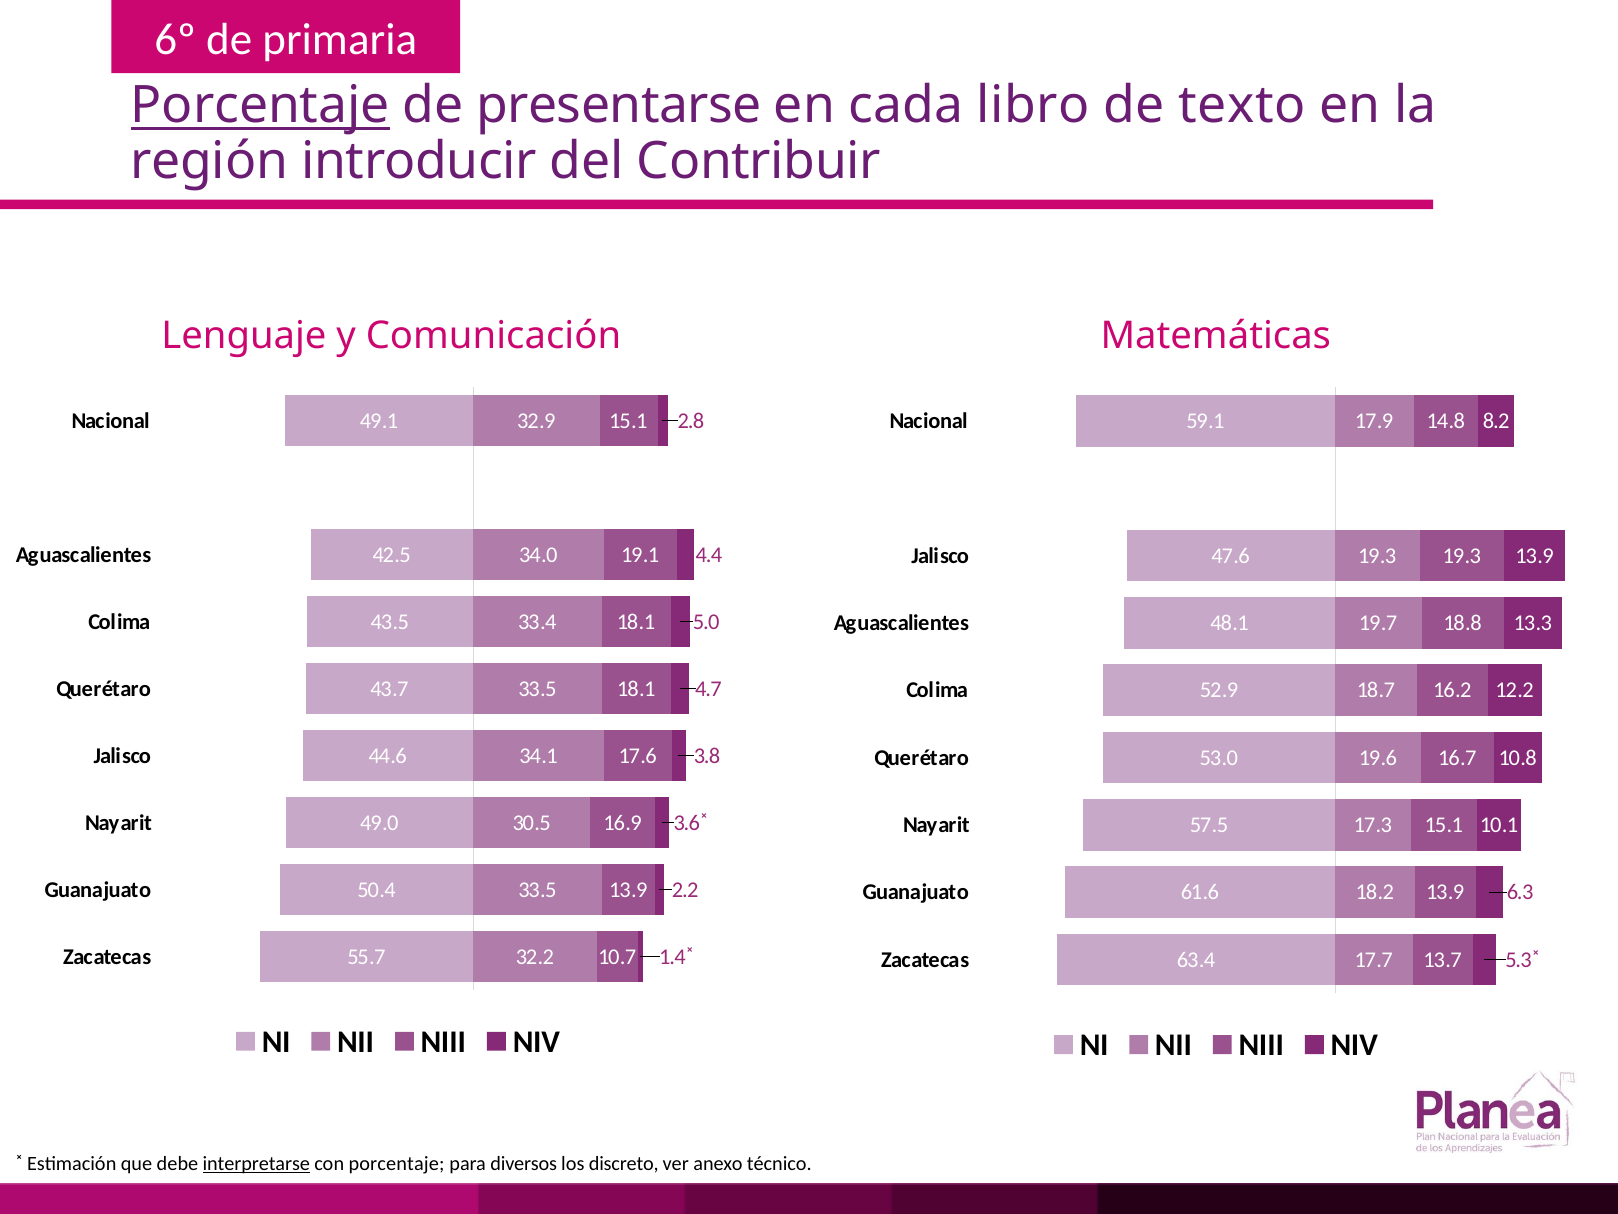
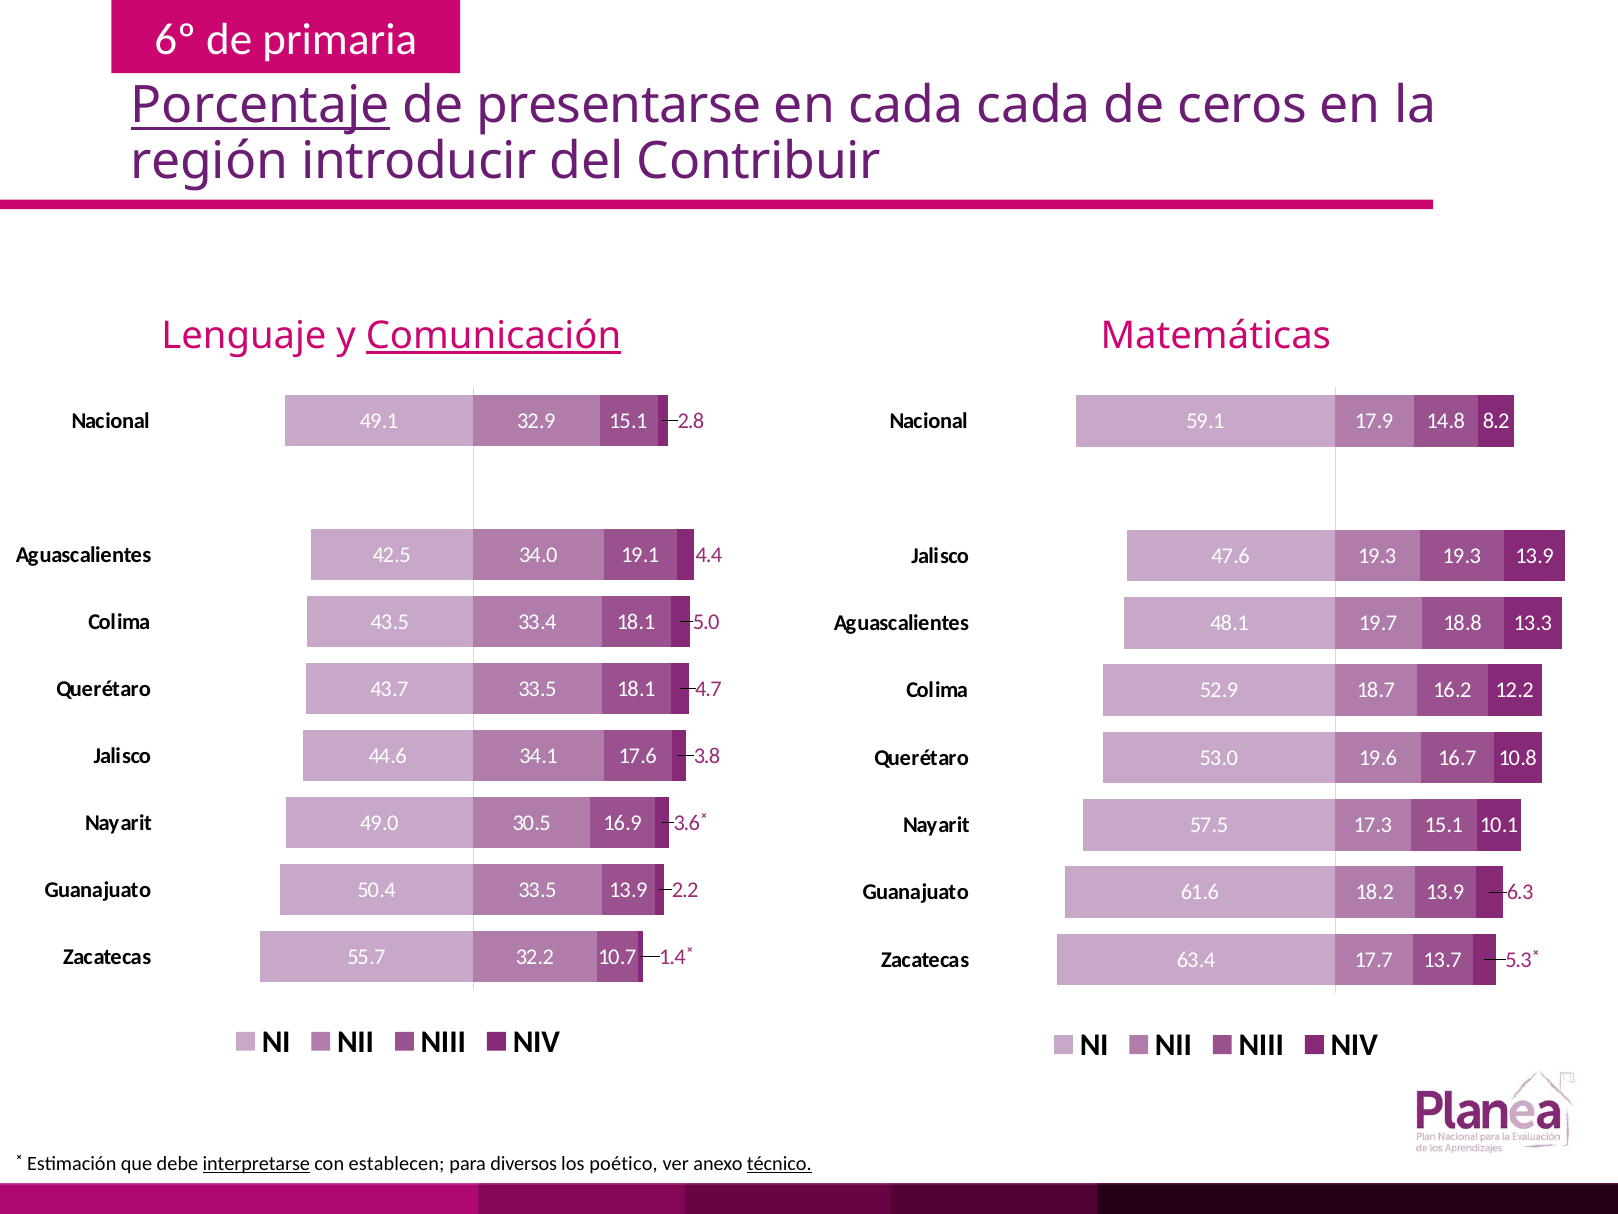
cada libro: libro -> cada (1034, 106)
texto: texto -> ceros (1243, 106)
Comunicación underline: none -> present (493, 336)
con porcentaje: porcentaje -> establecen (397, 1163)
discreto: discreto -> poético (624, 1163)
técnico underline: none -> present (779, 1163)
